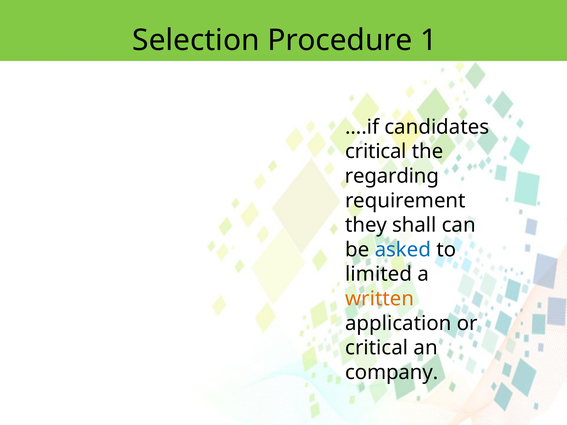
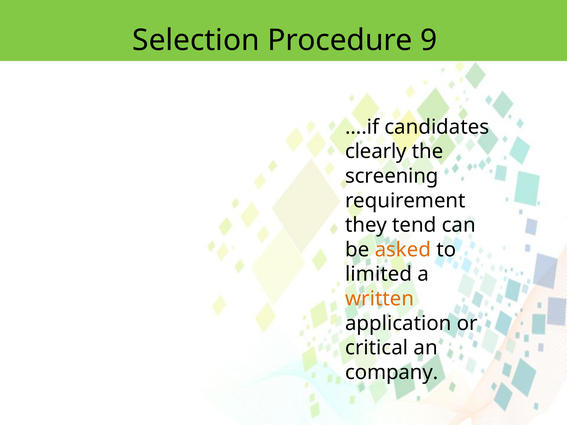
1: 1 -> 9 (429, 40)
critical: critical -> clearly (376, 152)
regarding: regarding -> screening (392, 176)
shall: shall -> tend (414, 225)
asked colour: blue -> orange (403, 250)
